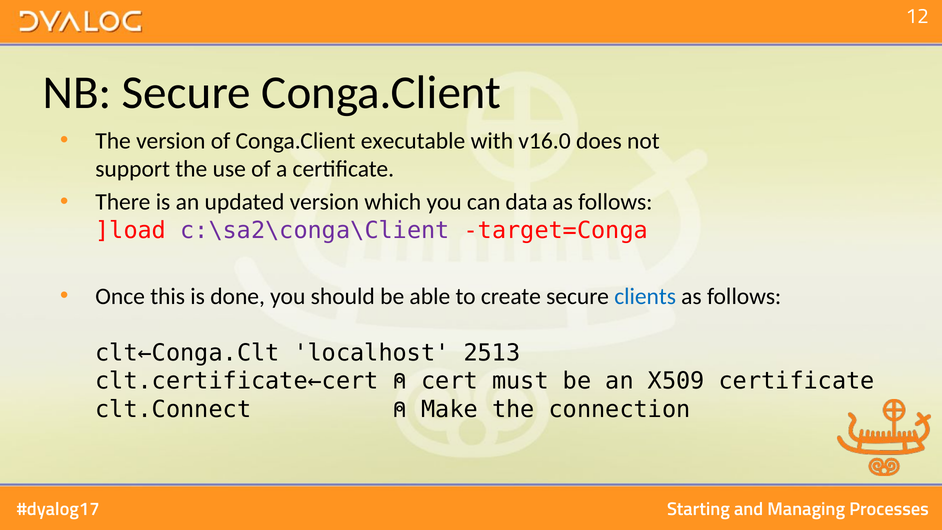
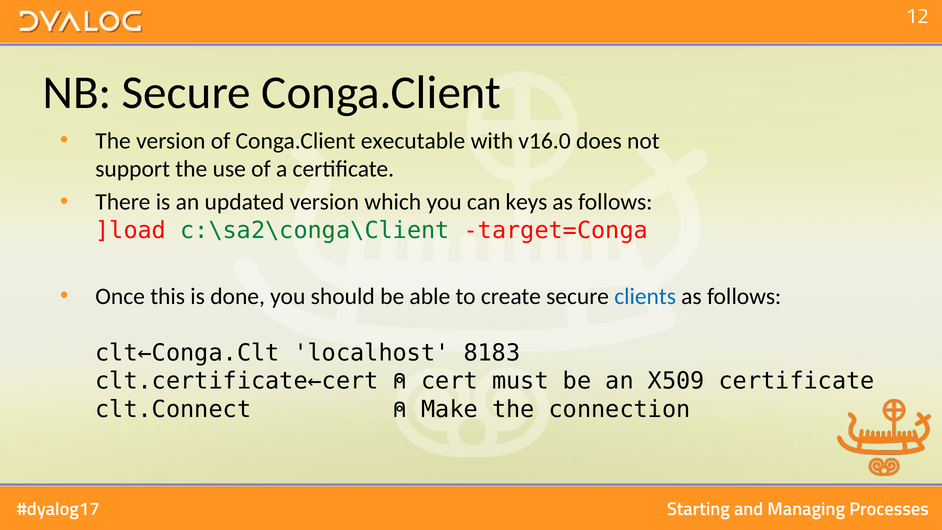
data: data -> keys (526, 202)
c:\sa2\conga\Client colour: purple -> green (315, 230)
2513: 2513 -> 8183 (492, 353)
